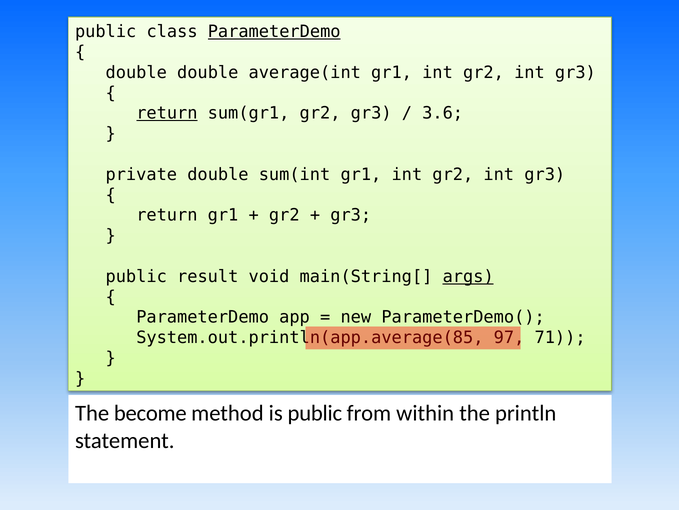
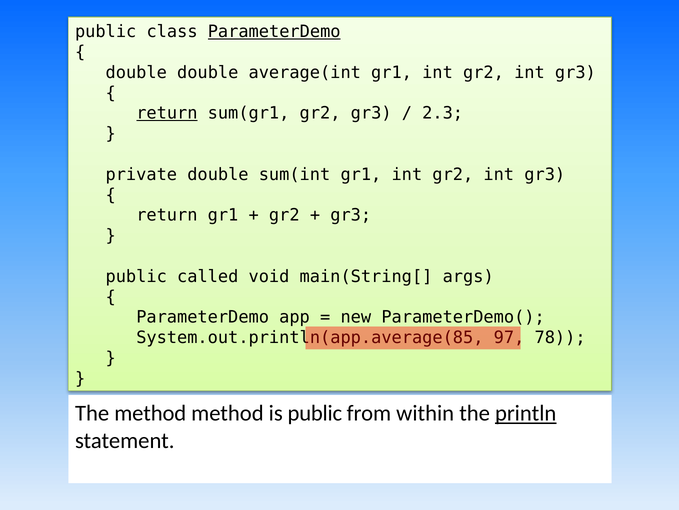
3.6: 3.6 -> 2.3 (443, 113)
result: result -> called (208, 276)
args underline: present -> none (468, 276)
71: 71 -> 78 (560, 337)
The become: become -> method (150, 413)
println underline: none -> present (526, 413)
